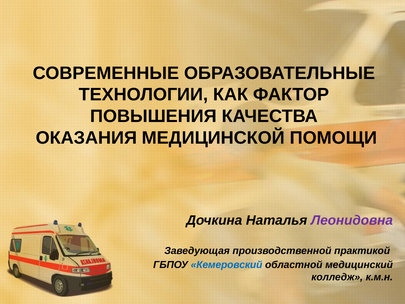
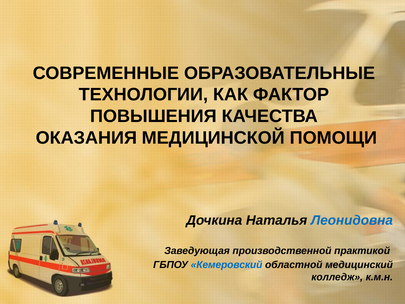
Леонидовна colour: purple -> blue (352, 220)
